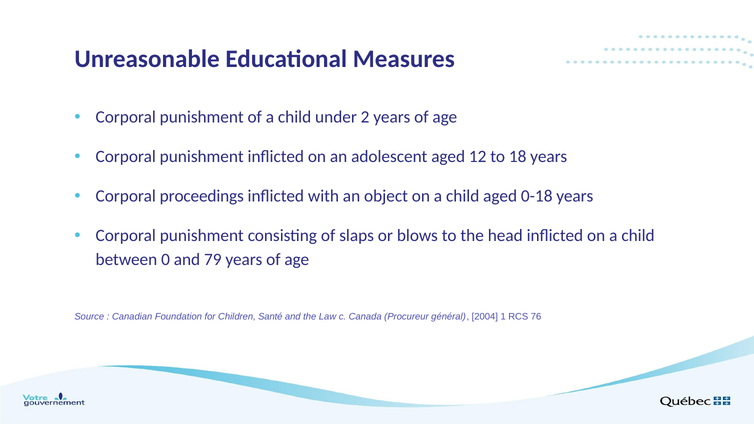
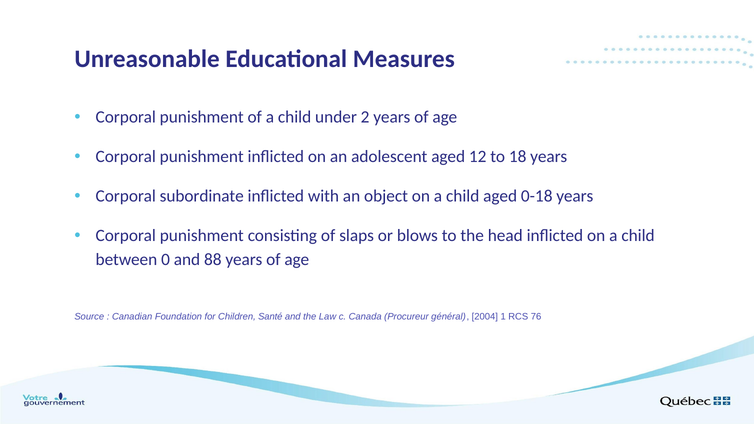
proceedings: proceedings -> subordinate (202, 196)
79: 79 -> 88 (213, 260)
